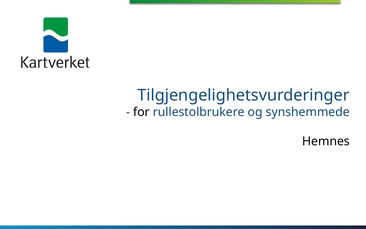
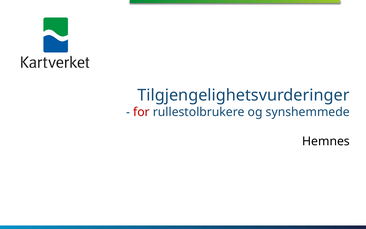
for colour: black -> red (141, 112)
